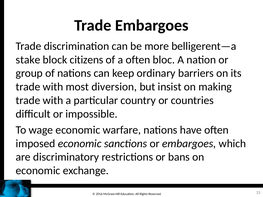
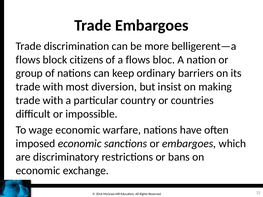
stake: stake -> flows (28, 60)
a often: often -> flows (138, 60)
